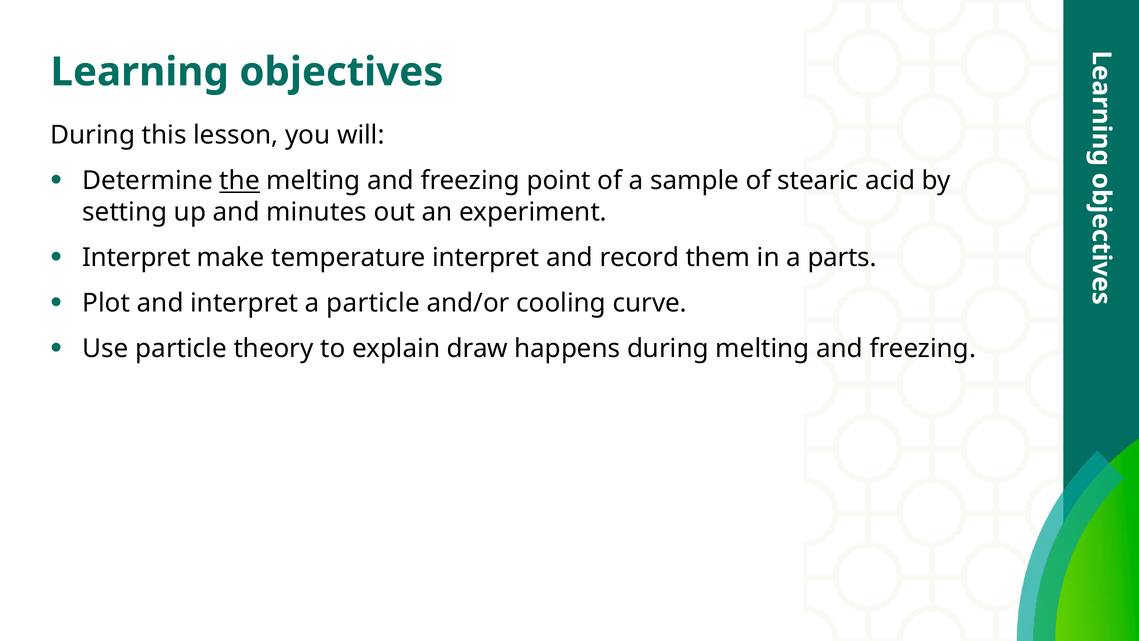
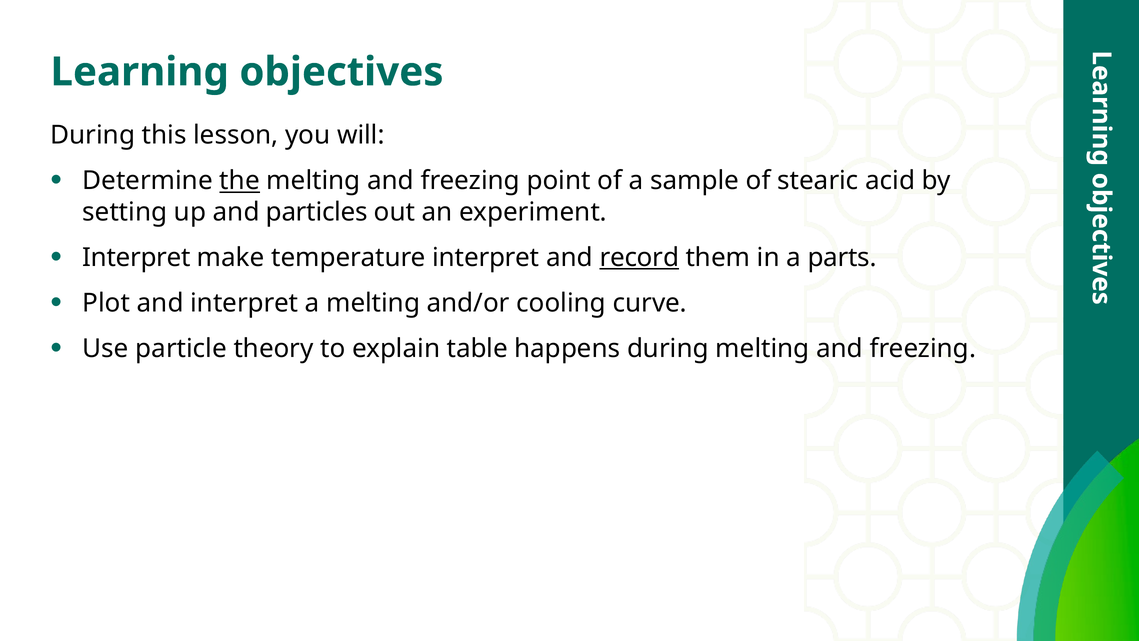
minutes: minutes -> particles (317, 212)
record underline: none -> present (639, 258)
a particle: particle -> melting (373, 303)
draw: draw -> table (477, 349)
